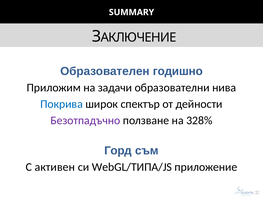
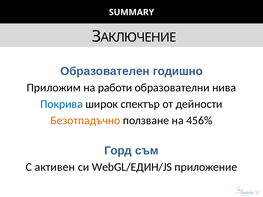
задачи: задачи -> работи (115, 88)
Безотпадъчно colour: purple -> orange (85, 121)
328%: 328% -> 456% (199, 121)
WebGL/ТИПА/JS: WebGL/ТИПА/JS -> WebGL/ЕДИН/JS (132, 167)
